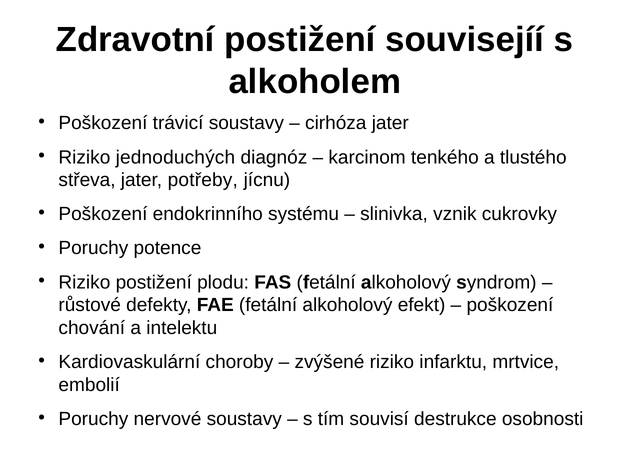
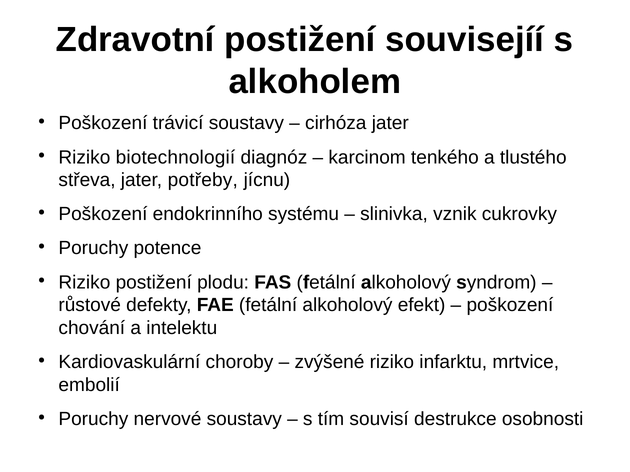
jednoduchých: jednoduchých -> biotechnologií (175, 157)
